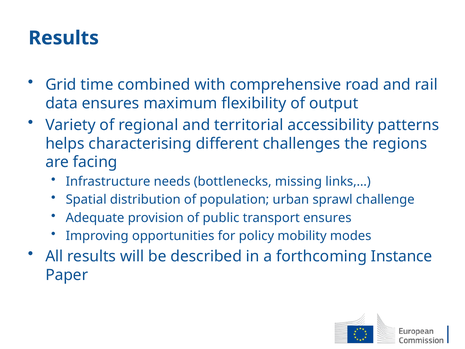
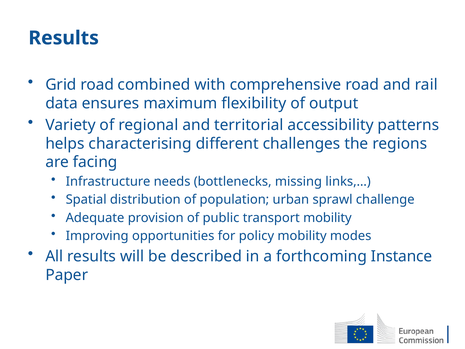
Grid time: time -> road (97, 85)
transport ensures: ensures -> mobility (327, 218)
